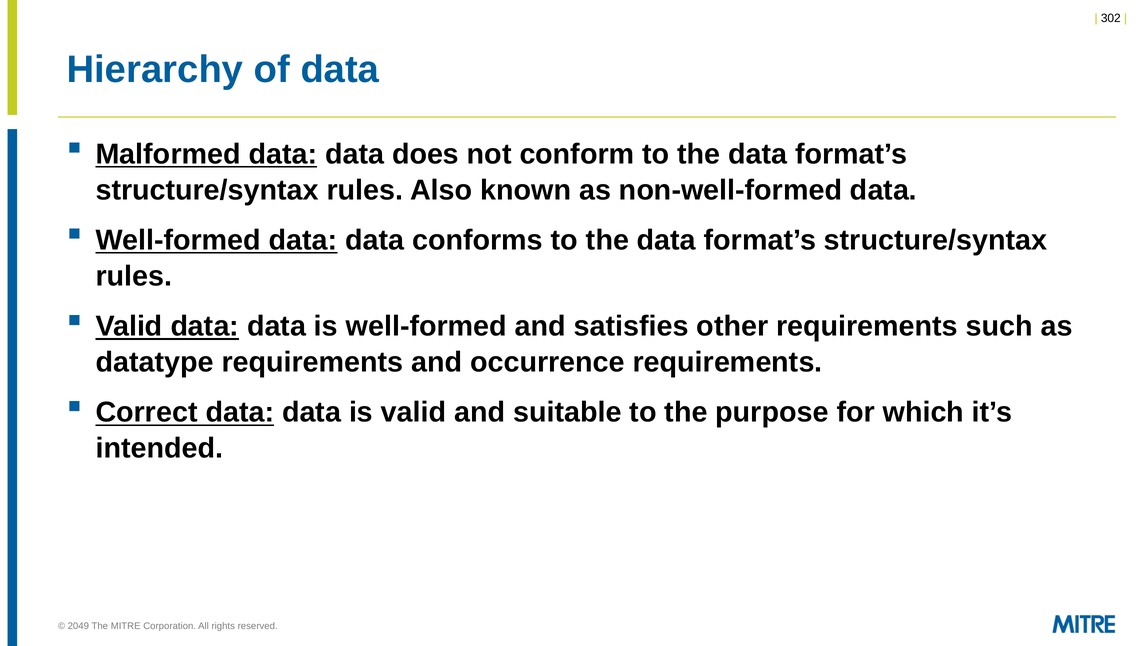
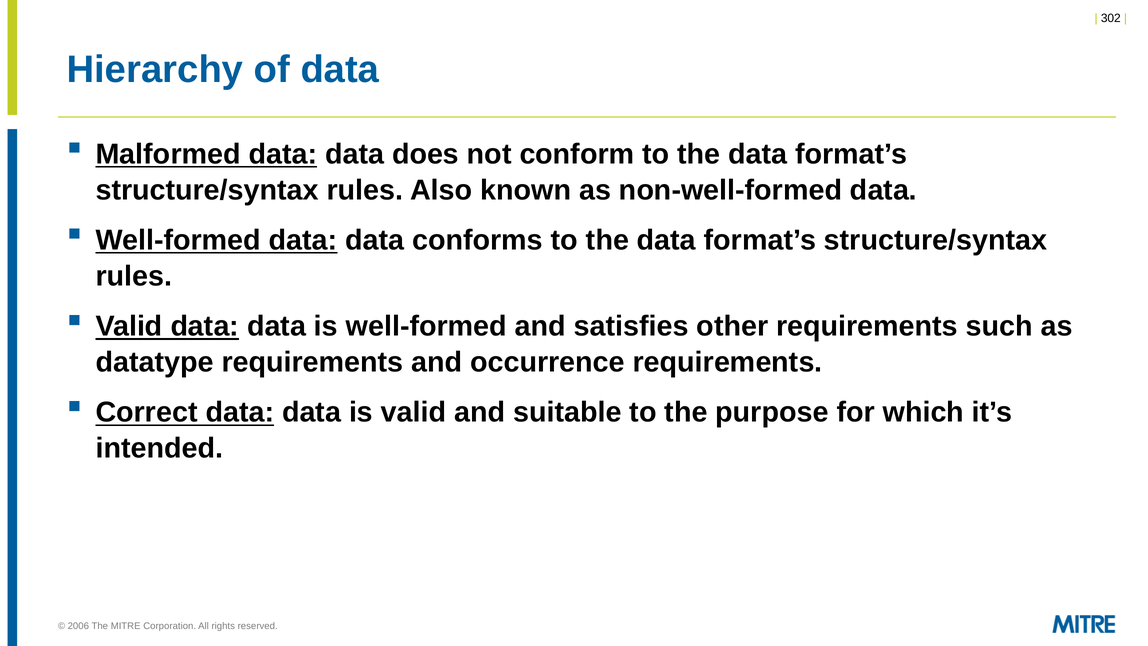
2049: 2049 -> 2006 (78, 626)
